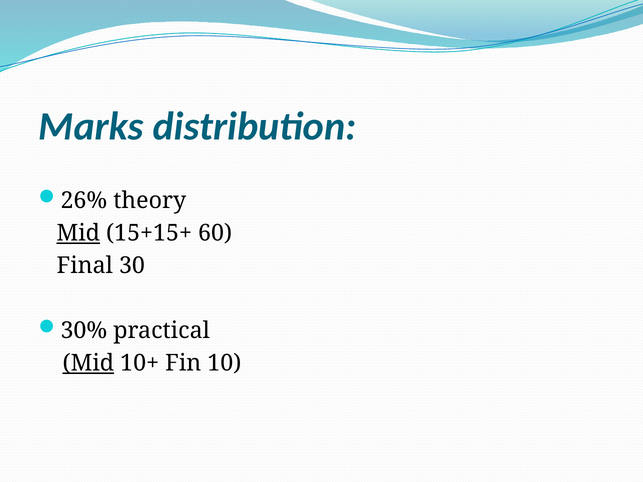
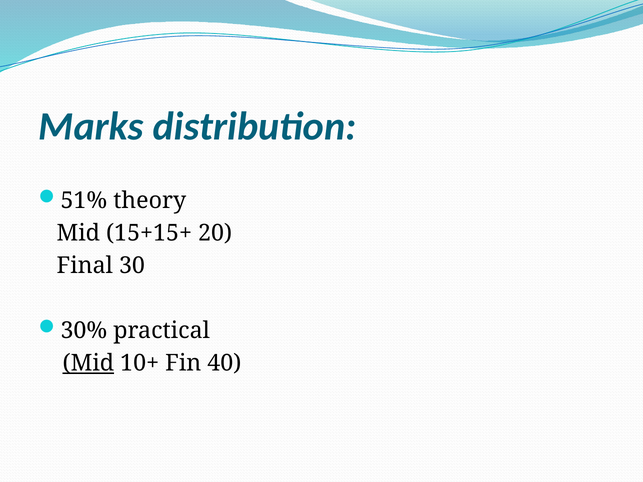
26%: 26% -> 51% (84, 201)
Mid underline: present -> none (78, 233)
60: 60 -> 20 (215, 233)
10: 10 -> 40 (224, 363)
